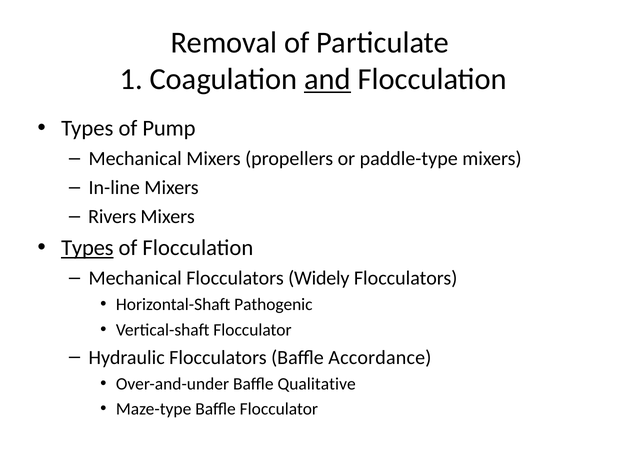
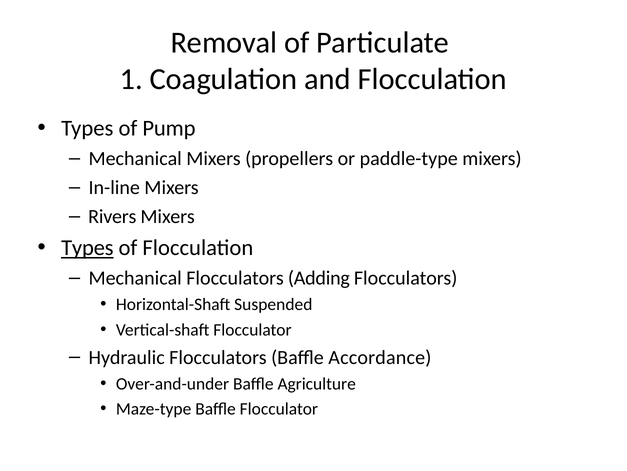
and underline: present -> none (328, 79)
Widely: Widely -> Adding (319, 278)
Pathogenic: Pathogenic -> Suspended (273, 304)
Qualitative: Qualitative -> Agriculture (317, 383)
